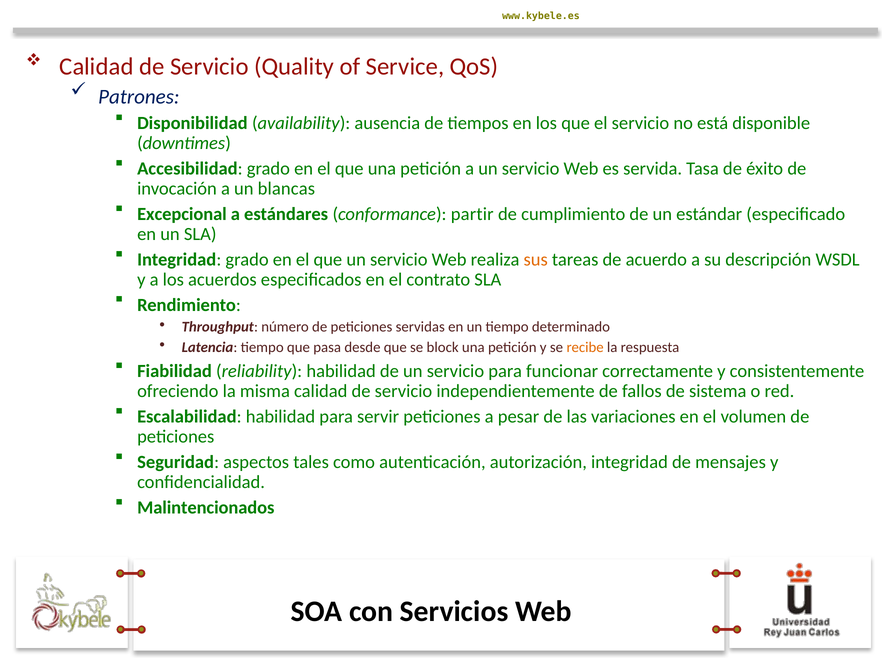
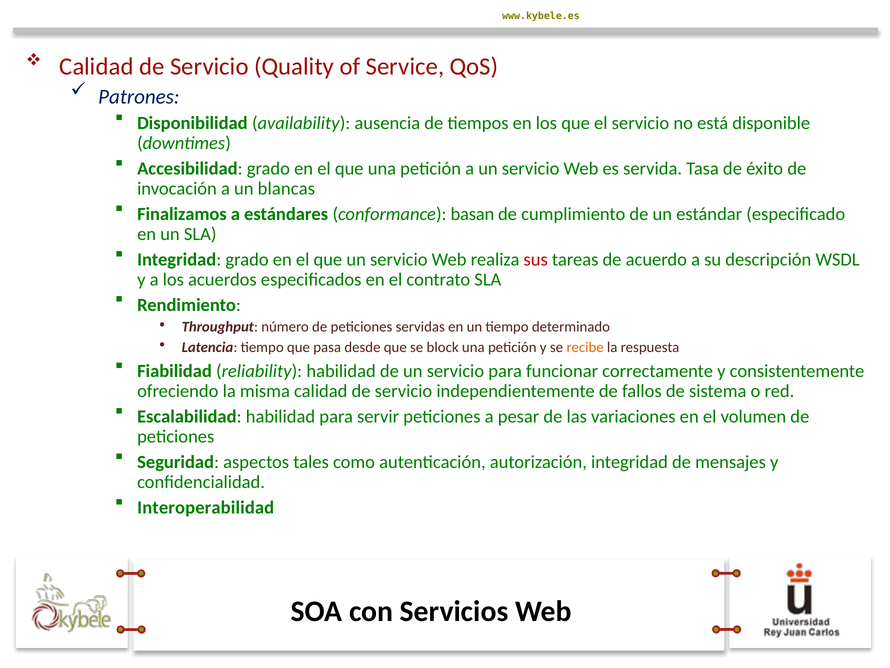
Excepcional: Excepcional -> Finalizamos (182, 214)
partir: partir -> basan (472, 214)
sus colour: orange -> red (536, 259)
Malintencionados: Malintencionados -> Interoperabilidad (206, 507)
